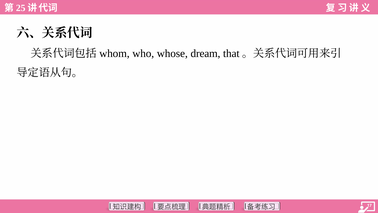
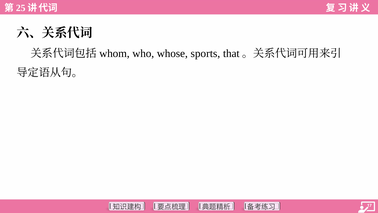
dream: dream -> sports (205, 53)
